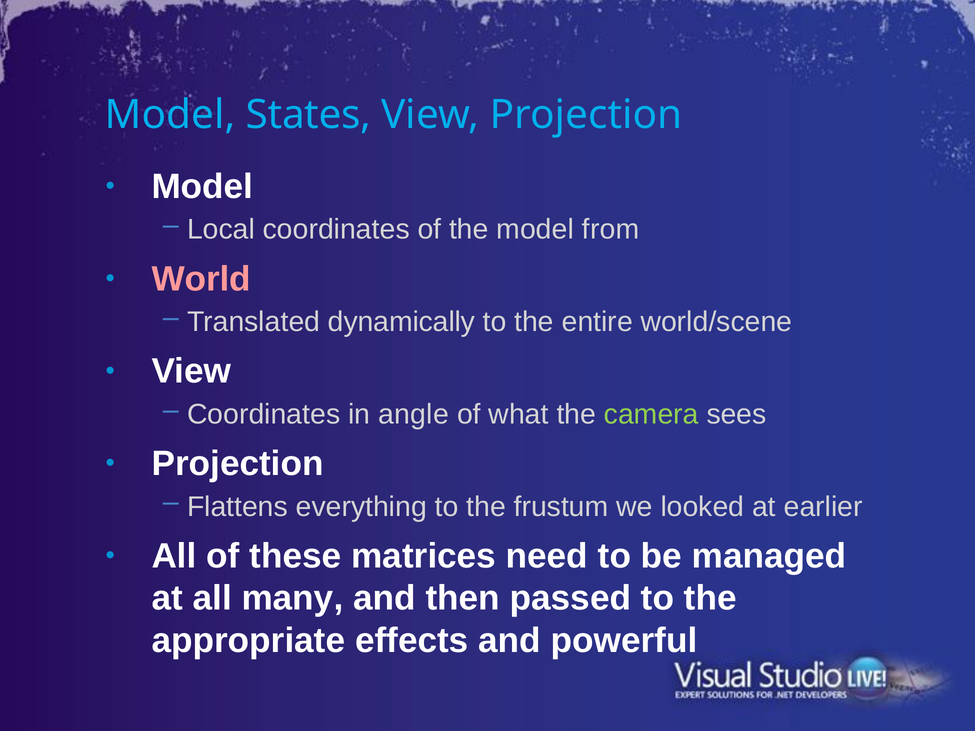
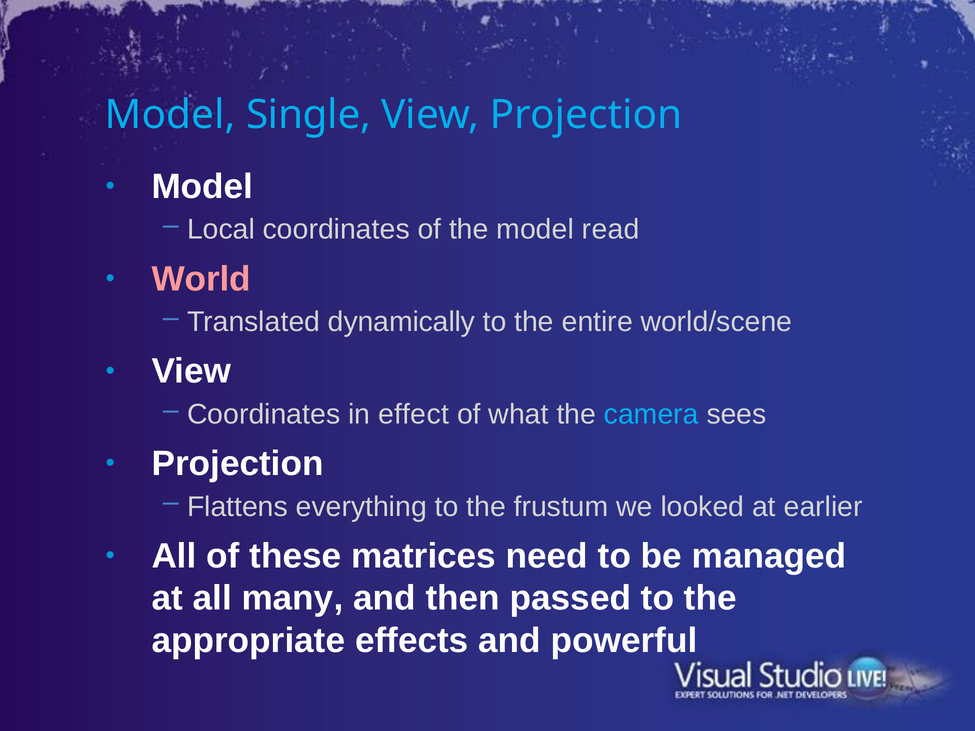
States: States -> Single (308, 115)
from: from -> read (611, 230)
angle: angle -> effect (414, 414)
camera colour: light green -> light blue (651, 414)
